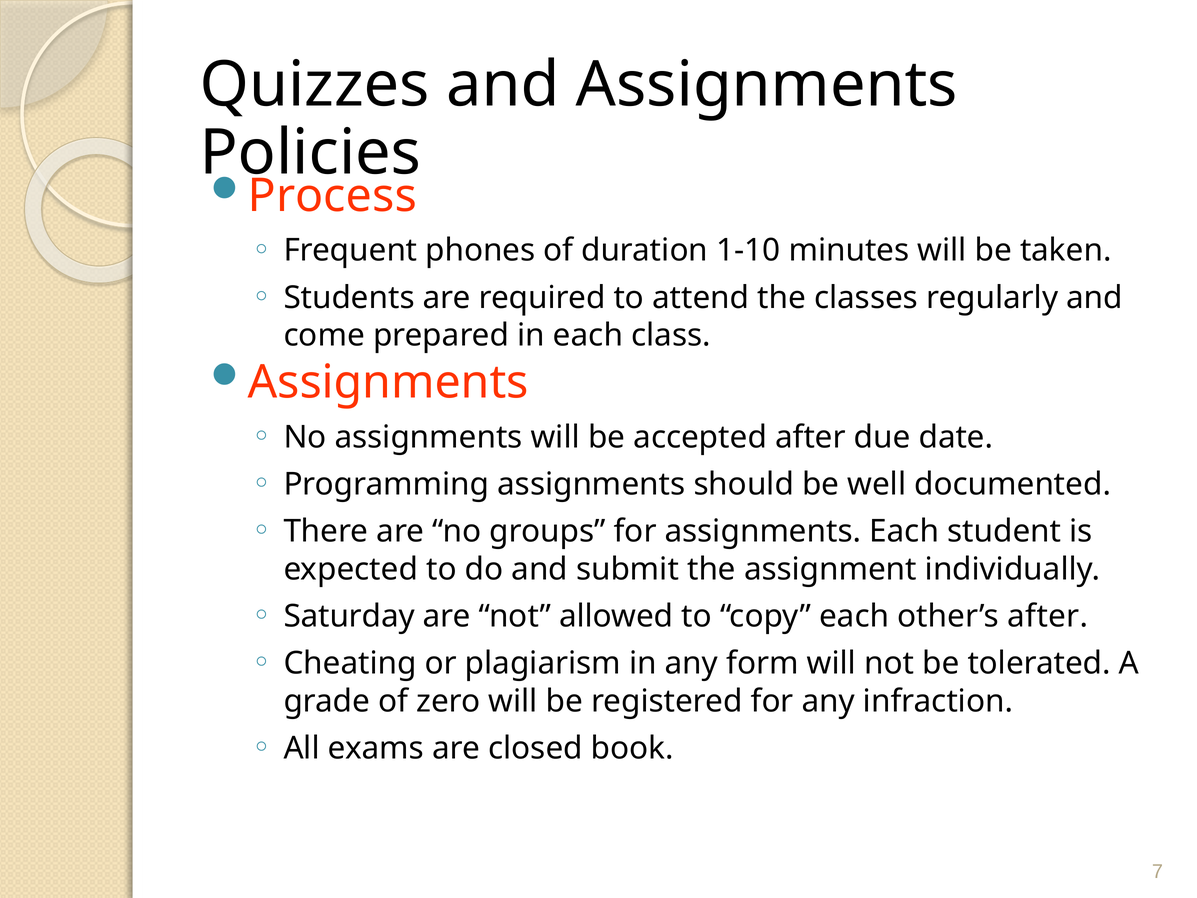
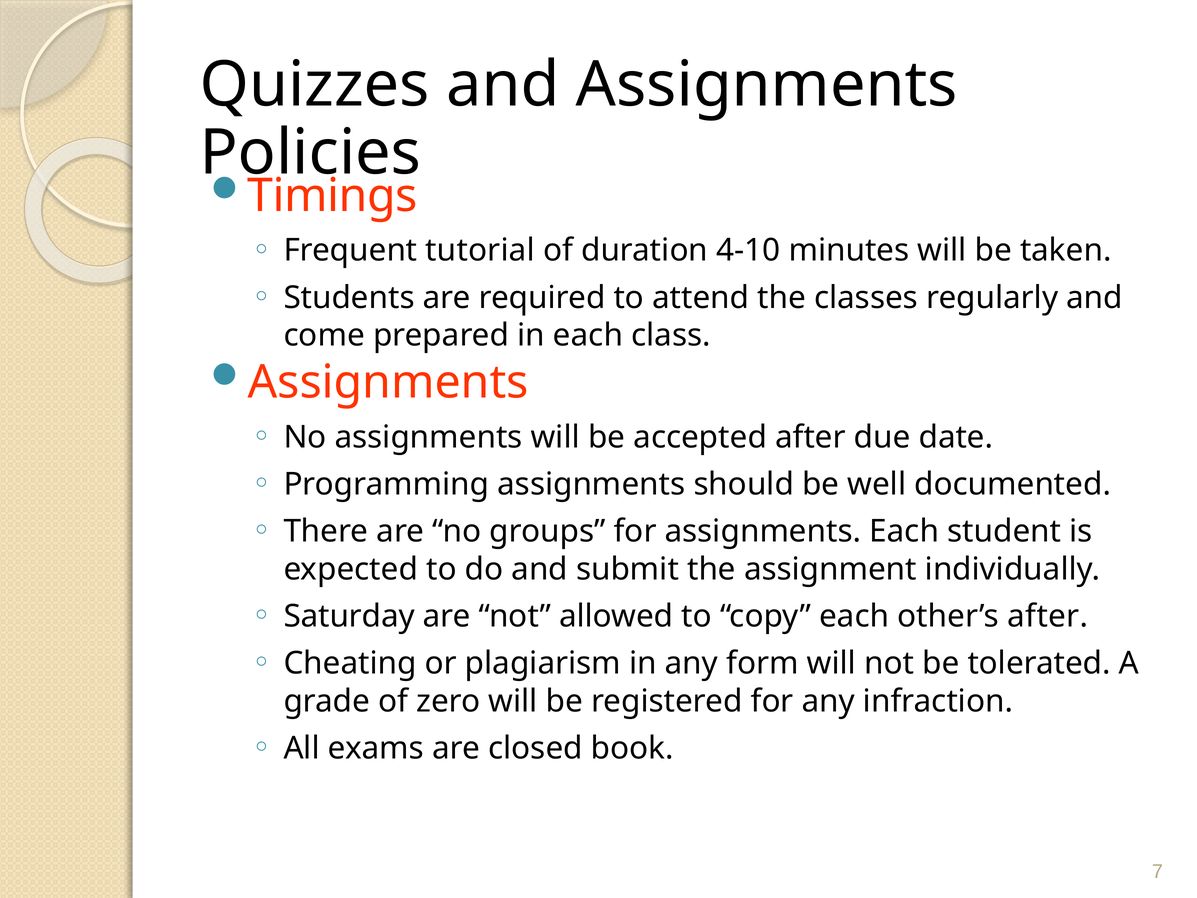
Process: Process -> Timings (333, 196)
phones: phones -> tutorial (480, 250)
1-10: 1-10 -> 4-10 (748, 250)
